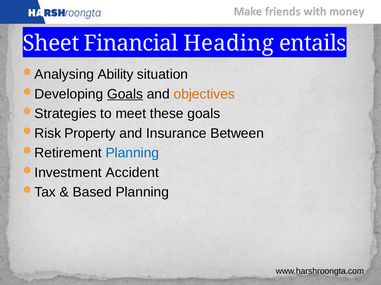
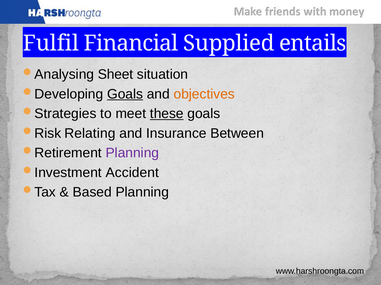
Sheet: Sheet -> Fulfil (51, 43)
Heading: Heading -> Supplied (229, 43)
Ability: Ability -> Sheet (116, 75)
these underline: none -> present (167, 114)
Property: Property -> Relating (90, 134)
Planning colour: blue -> purple (132, 153)
